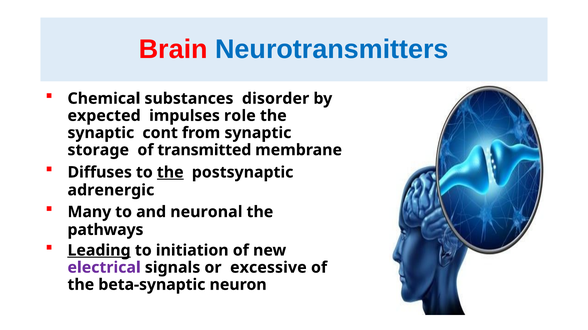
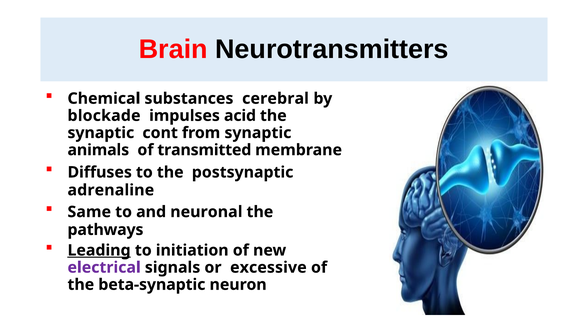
Neurotransmitters colour: blue -> black (332, 49)
disorder: disorder -> cerebral (276, 99)
expected: expected -> blockade (104, 116)
role: role -> acid (240, 116)
storage: storage -> animals (98, 150)
the underline: present -> none (170, 173)
adrenergic: adrenergic -> adrenaline (111, 191)
Many: Many -> Same (89, 212)
